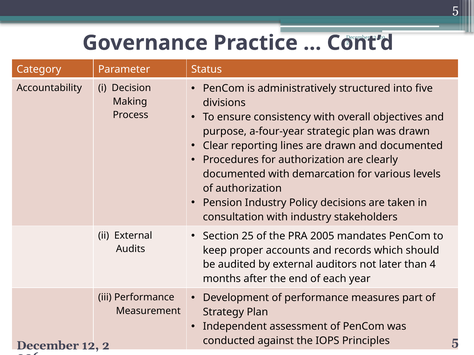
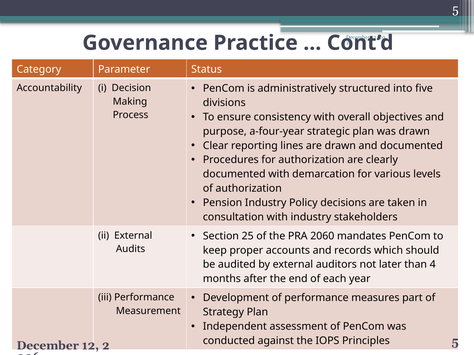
2005: 2005 -> 2060 (322, 236)
